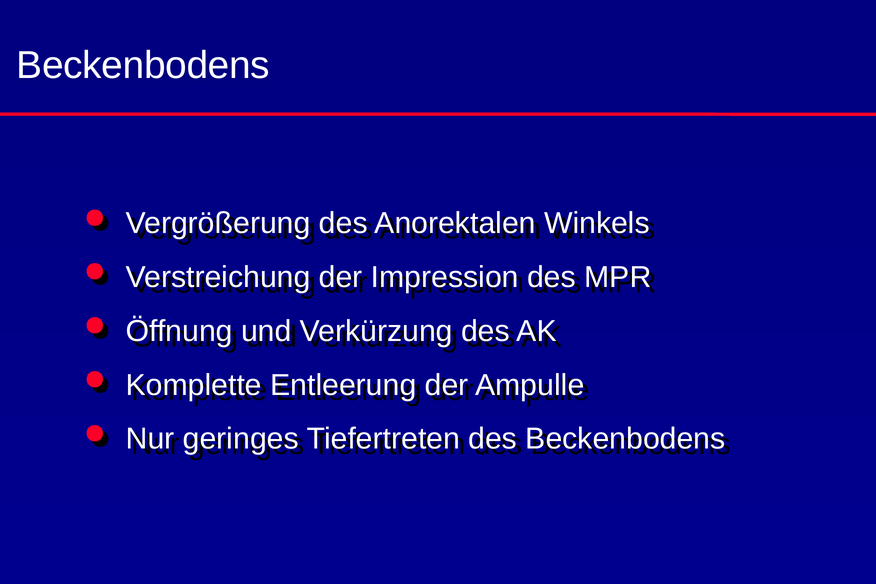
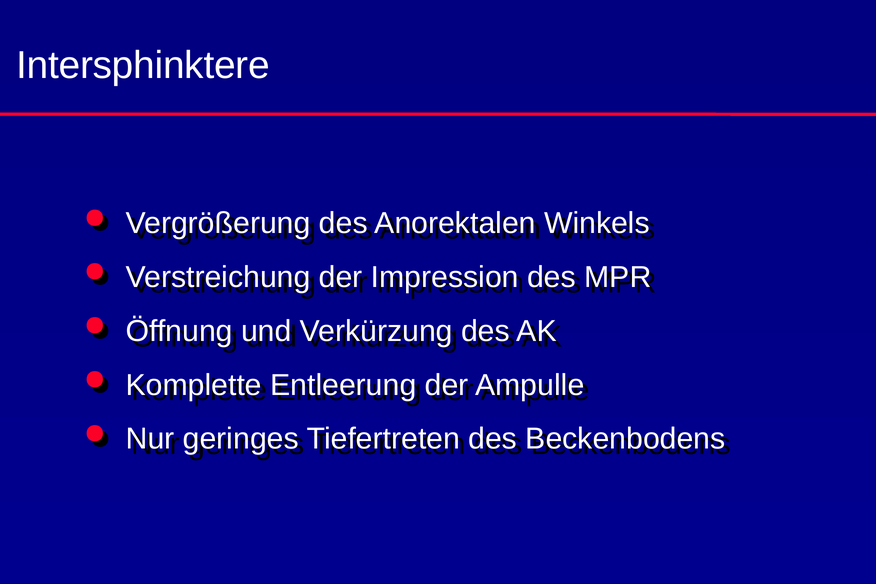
Beckenbodens: Beckenbodens -> Intersphinktere (143, 65)
